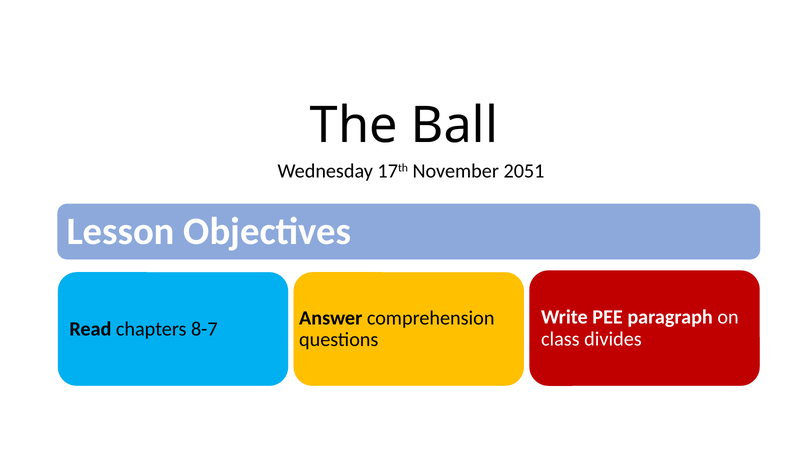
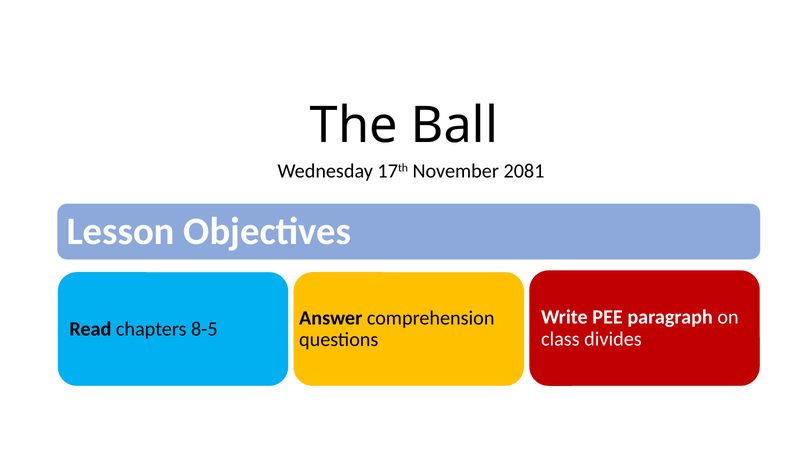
2051: 2051 -> 2081 (524, 171)
8-7: 8-7 -> 8-5 (204, 329)
